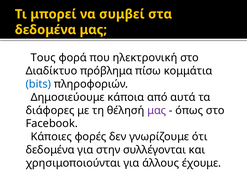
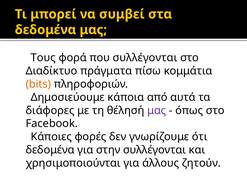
που ηλεκτρονική: ηλεκτρονική -> συλλέγονται (145, 58)
πρόβλημα: πρόβλημα -> πράγματα (106, 71)
bits colour: blue -> orange (38, 84)
έχουμε: έχουμε -> ζητούν (201, 163)
